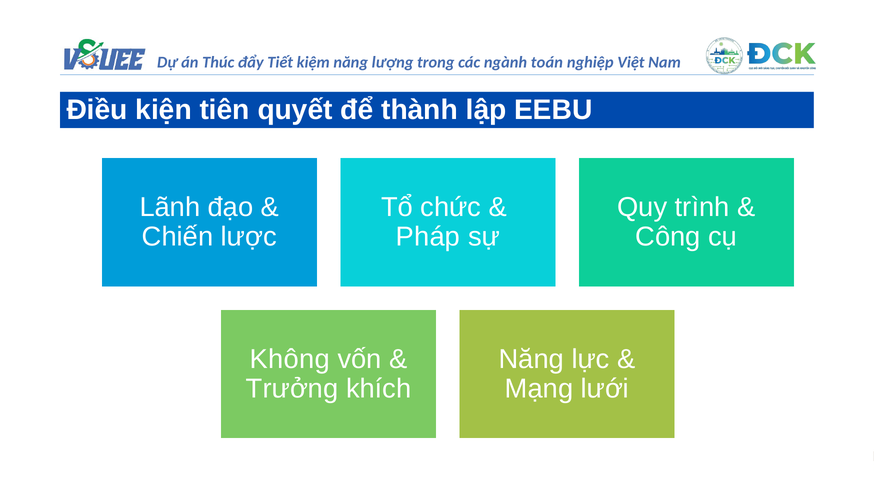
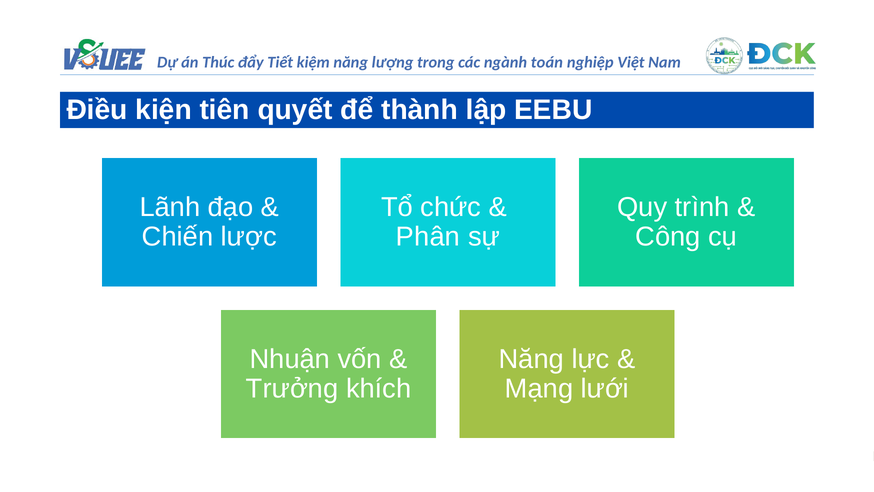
Pháp: Pháp -> Phân (428, 237)
Không: Không -> Nhuận (290, 359)
